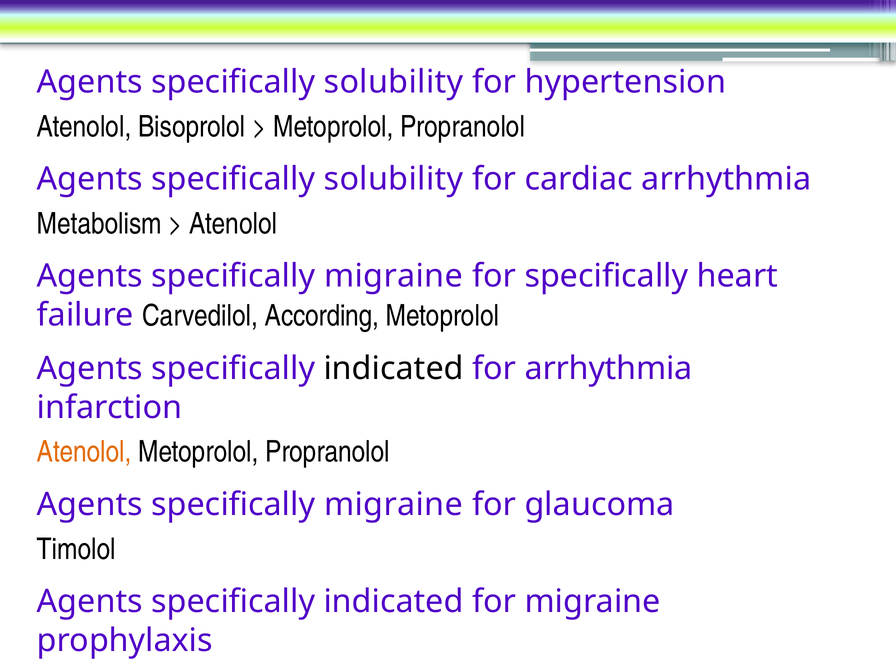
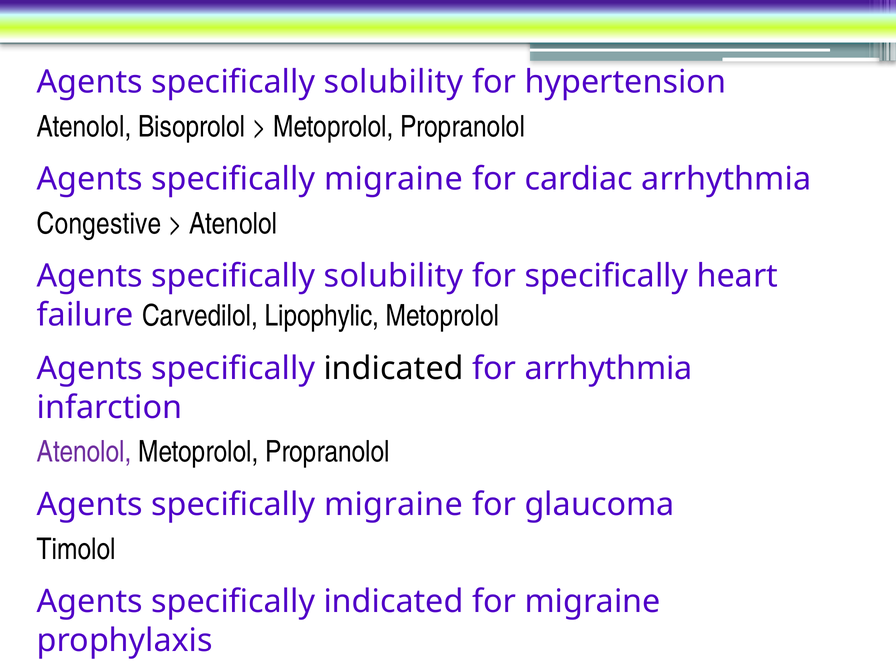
solubility: solubility -> migraine (393, 179)
Metabolism: Metabolism -> Congestive (99, 224)
migraine: migraine -> solubility (393, 276)
According: According -> Lipophylic (322, 316)
Atenolol colour: orange -> purple (84, 452)
